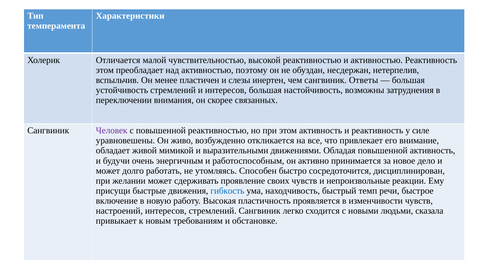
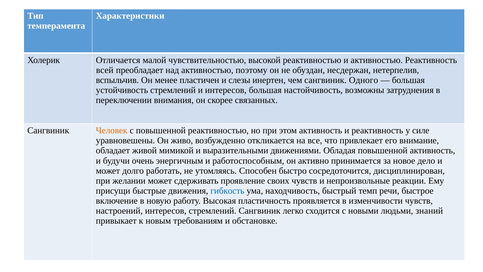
этом: этом -> всей (105, 70)
Ответы: Ответы -> Одного (364, 80)
Человек colour: purple -> orange (112, 130)
сказала: сказала -> знаний (429, 211)
